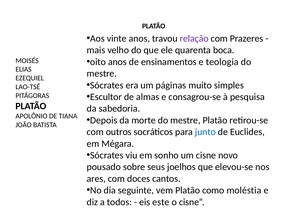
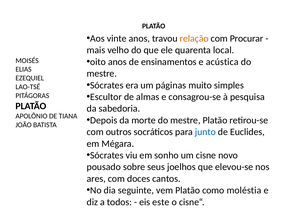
relação colour: purple -> orange (194, 38)
Prazeres: Prazeres -> Procurar (247, 38)
boca: boca -> local (224, 50)
teologia: teologia -> acústica (222, 62)
